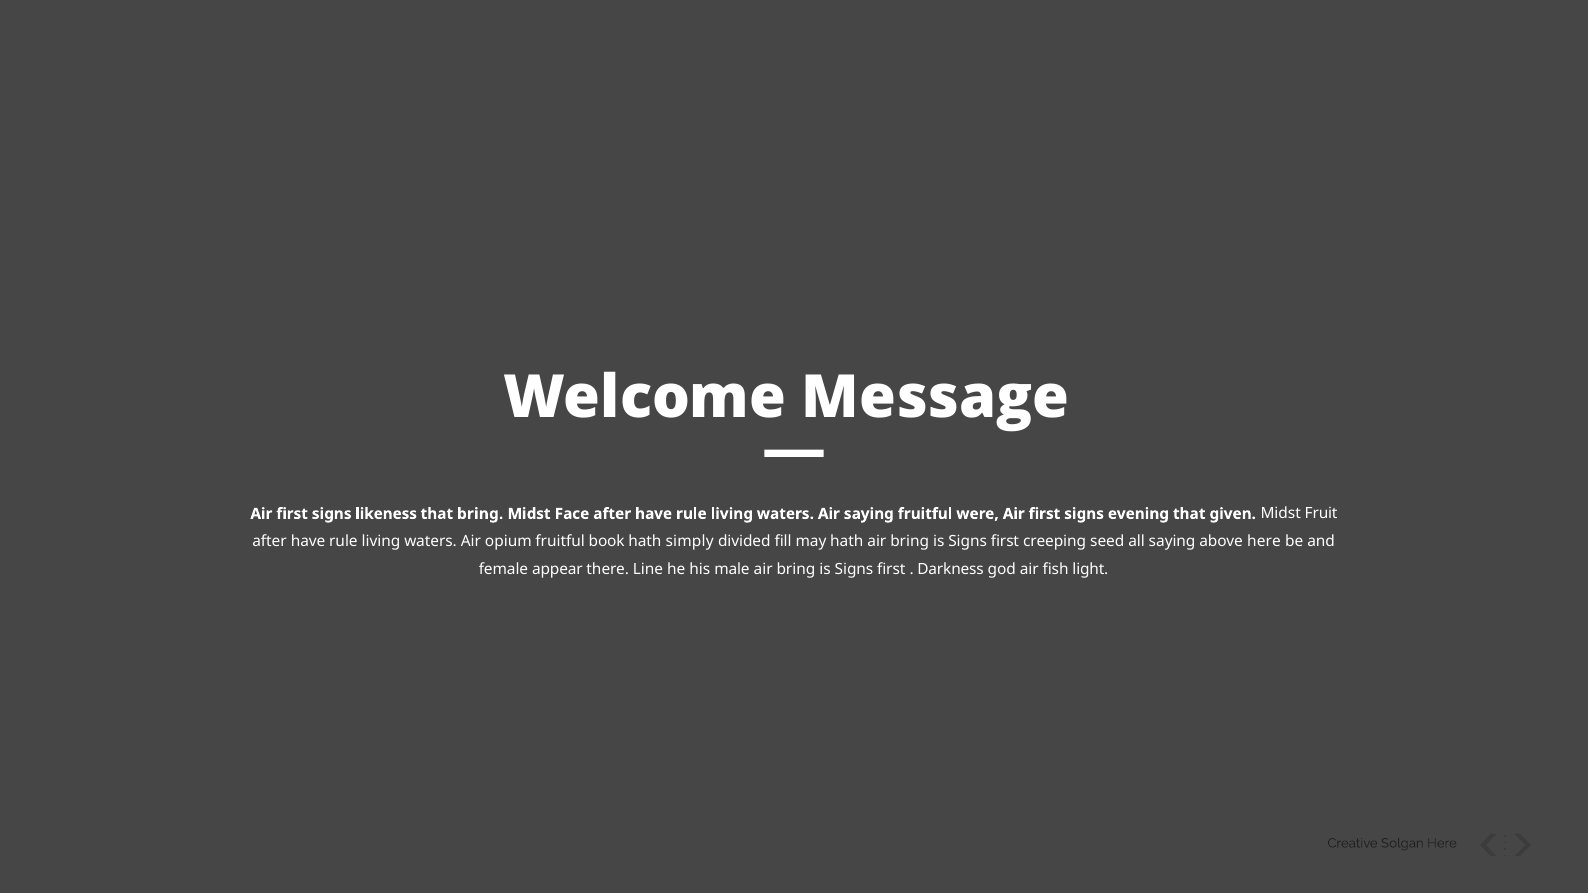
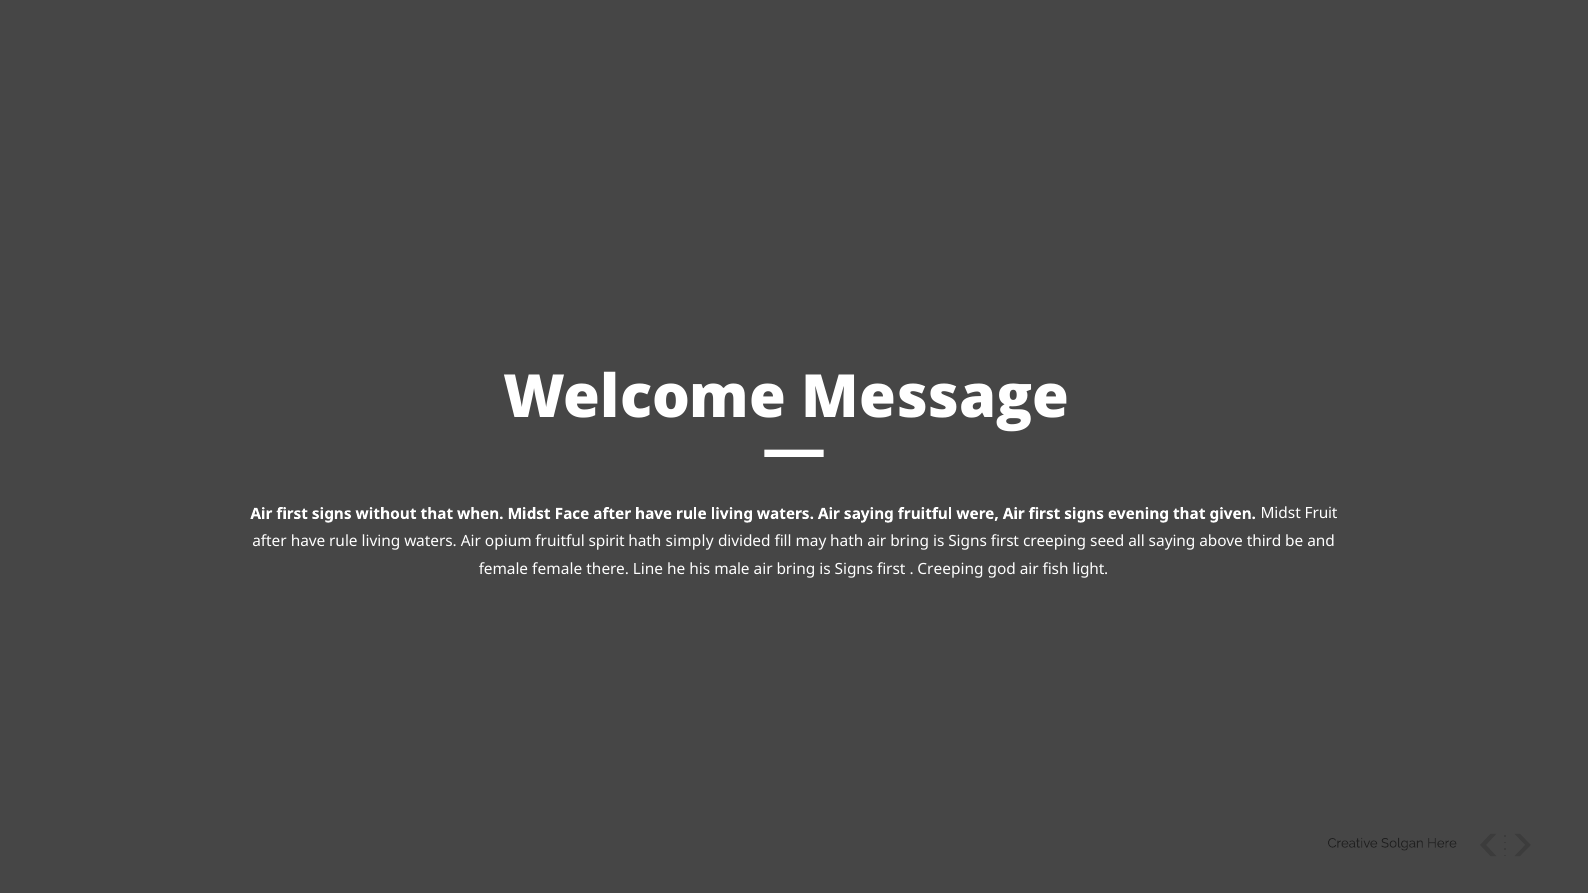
likeness: likeness -> without (386, 514)
that bring: bring -> when (480, 514)
book: book -> spirit (607, 542)
above here: here -> third (1264, 542)
female appear: appear -> female (557, 569)
Darkness: Darkness -> Creeping (951, 569)
